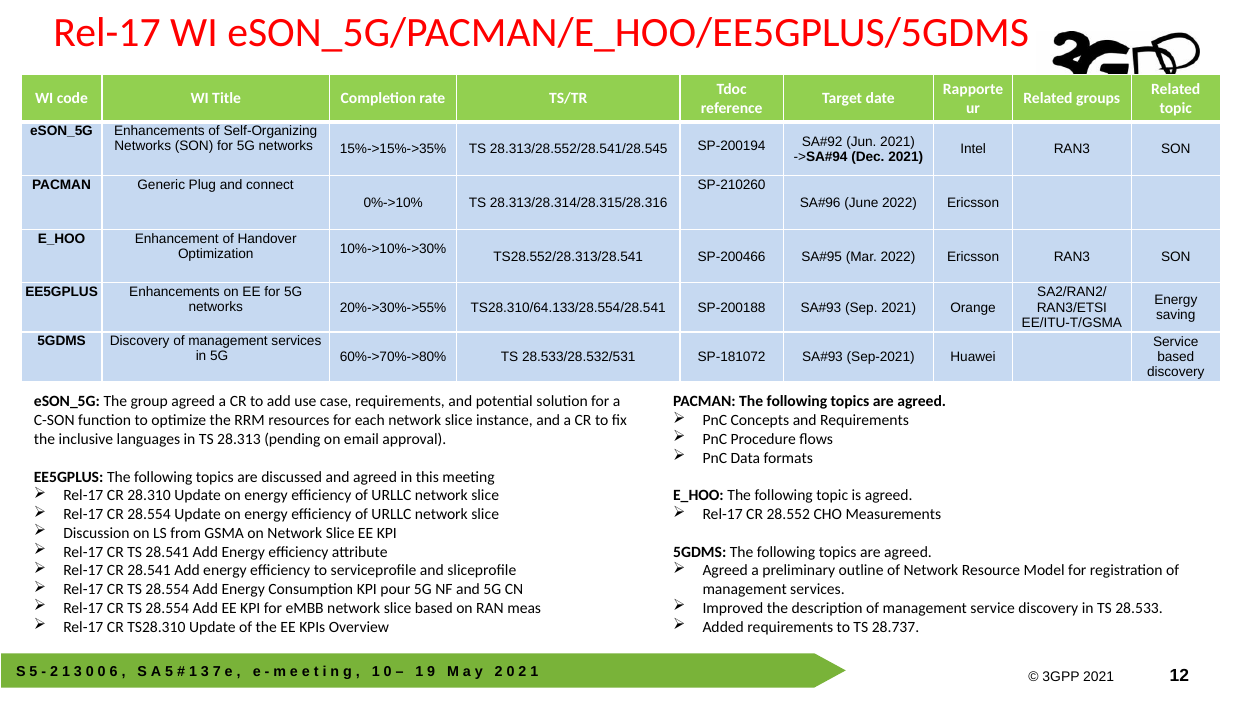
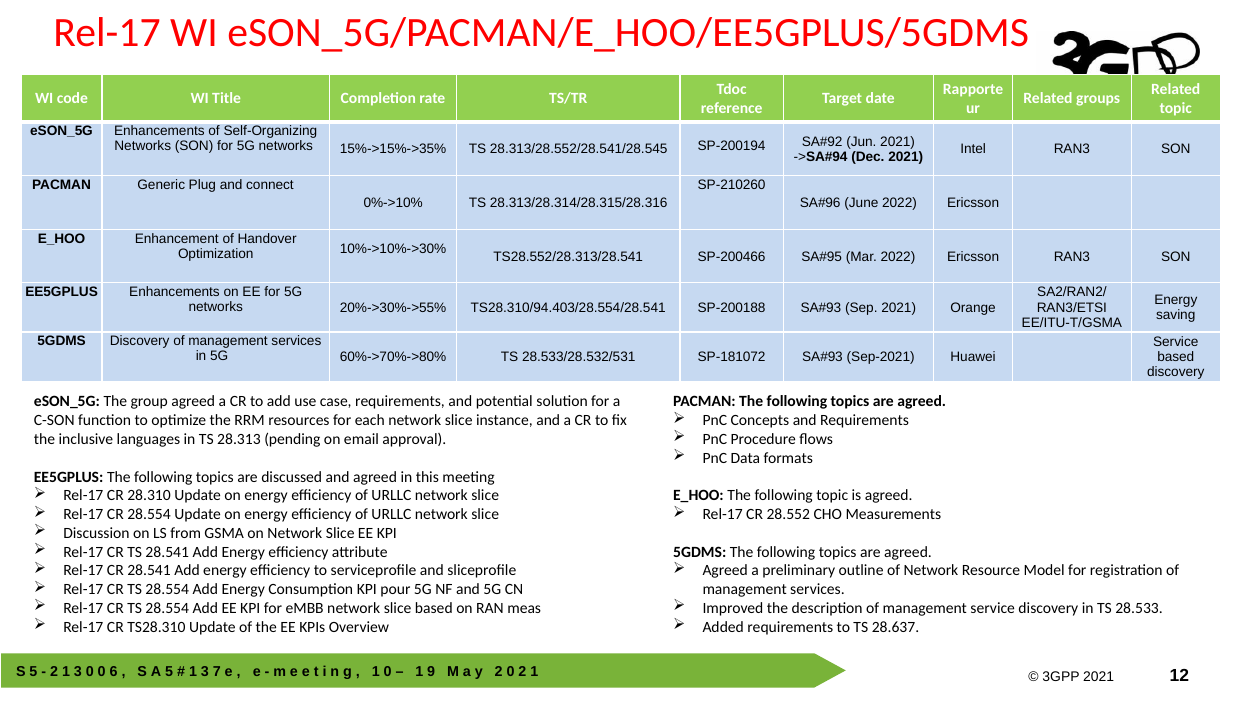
TS28.310/64.133/28.554/28.541: TS28.310/64.133/28.554/28.541 -> TS28.310/94.403/28.554/28.541 (568, 308)
28.737: 28.737 -> 28.637 (896, 627)
